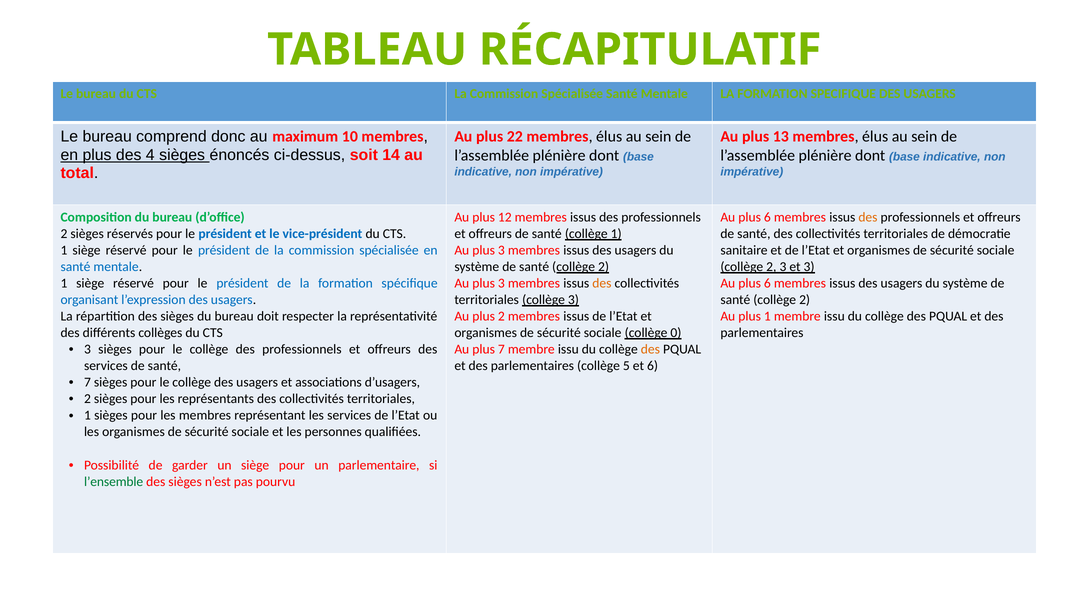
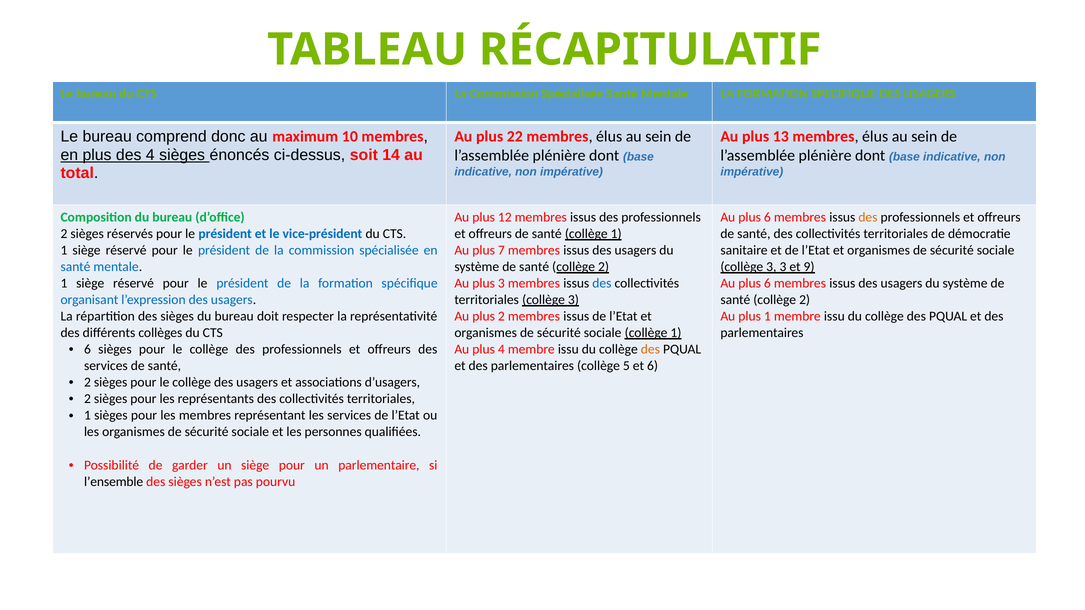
3: 3 -> 7 (501, 250)
2: 2 -> 3 (771, 267)
et 3: 3 -> 9 (809, 267)
des colour: orange -> blue (602, 283)
sociale collège 0: 0 -> 1 (676, 333)
3: 3 -> 6 (87, 350)
plus 7: 7 -> 4 (501, 350)
7: 7 -> 2 (87, 383)
l’ensemble colour: green -> black (114, 482)
